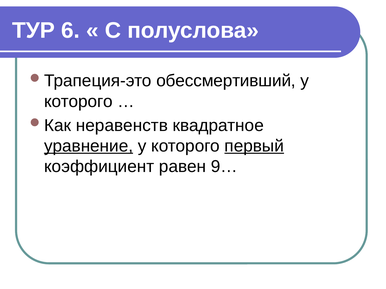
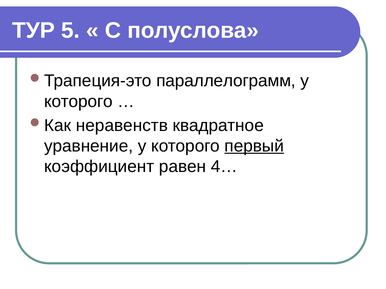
6: 6 -> 5 (70, 31)
обессмертивший: обессмертивший -> параллелограмм (226, 81)
уравнение underline: present -> none (89, 146)
9…: 9… -> 4… (224, 167)
